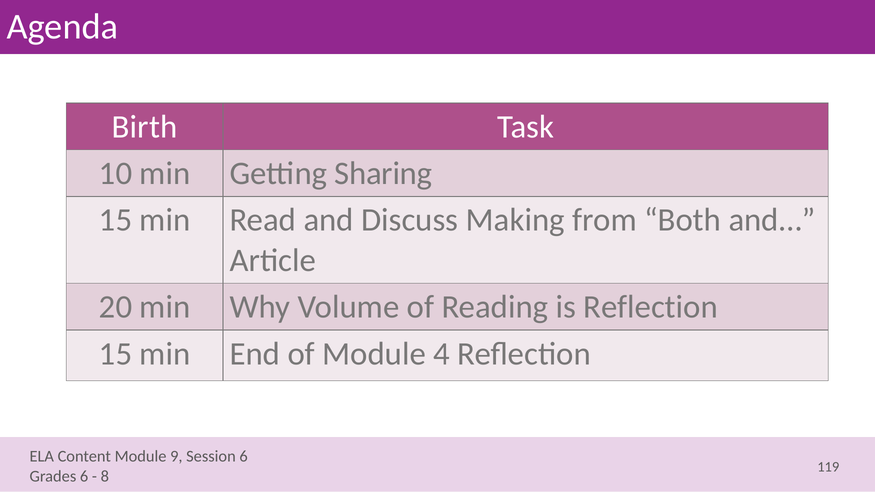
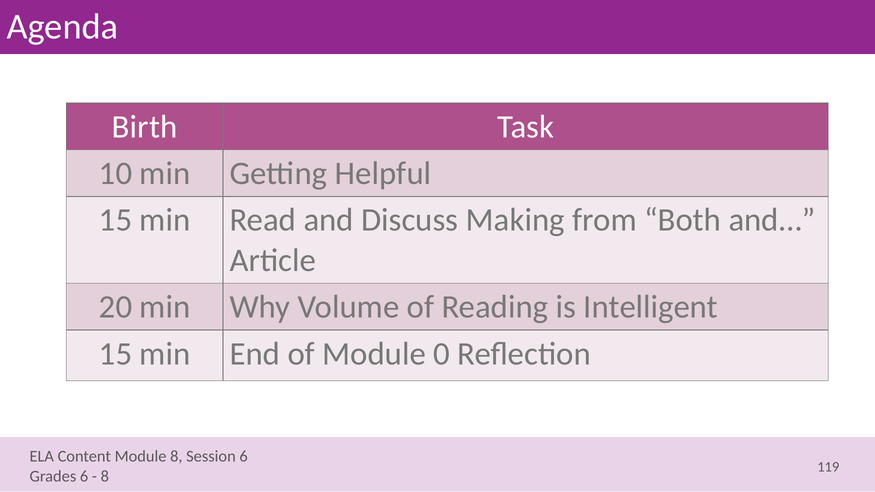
Sharing: Sharing -> Helpful (383, 173)
is Reflection: Reflection -> Intelligent (651, 307)
4: 4 -> 0 (442, 354)
Module 9: 9 -> 8 (176, 457)
